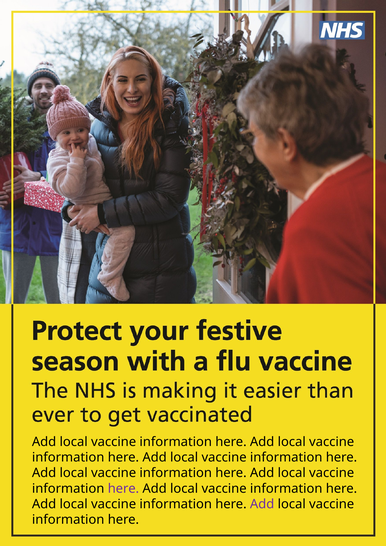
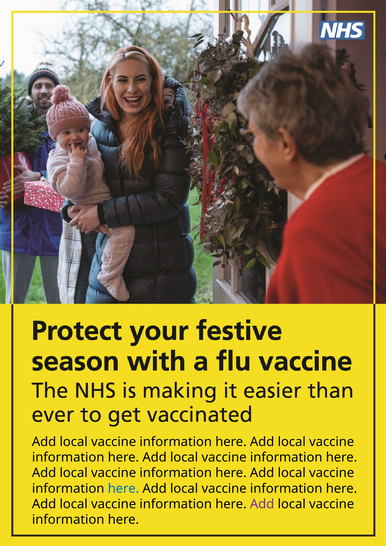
here colour: purple -> blue (123, 488)
